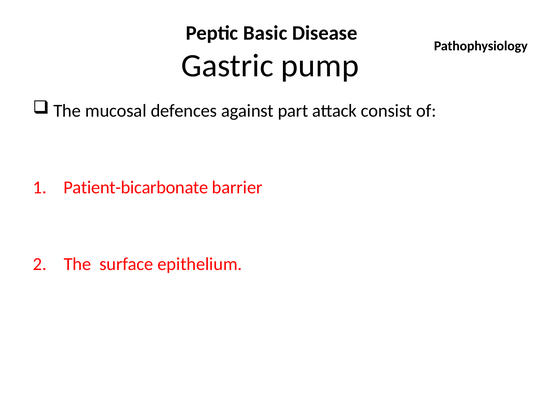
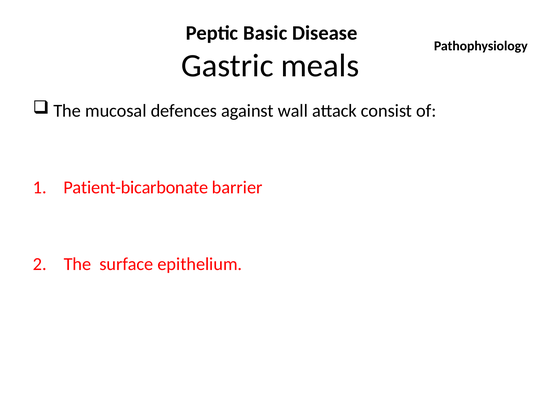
pump: pump -> meals (320, 66)
part: part -> wall (293, 111)
